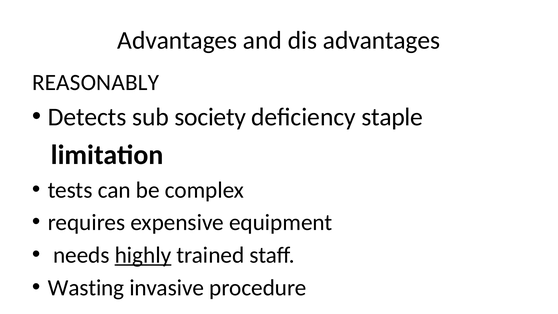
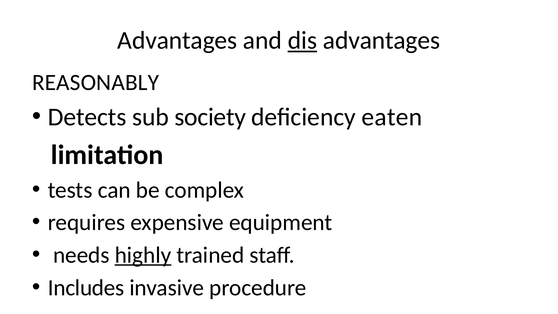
dis underline: none -> present (302, 41)
staple: staple -> eaten (392, 117)
Wasting: Wasting -> Includes (86, 288)
